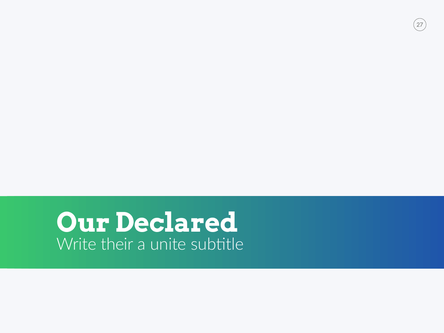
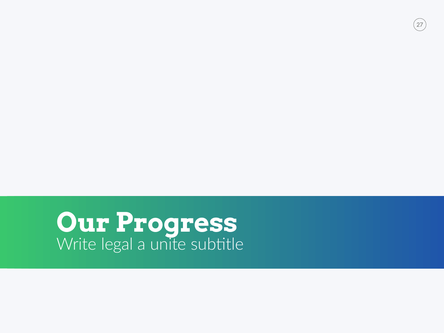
Declared: Declared -> Progress (177, 223)
their: their -> legal (117, 244)
